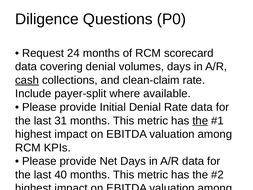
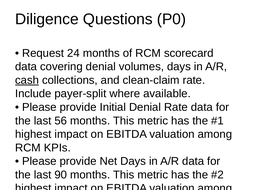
31: 31 -> 56 (61, 121)
the underline: present -> none (200, 121)
40: 40 -> 90 (61, 175)
